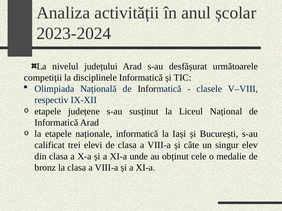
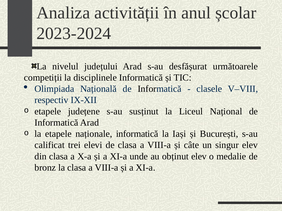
obținut cele: cele -> elev (199, 157)
